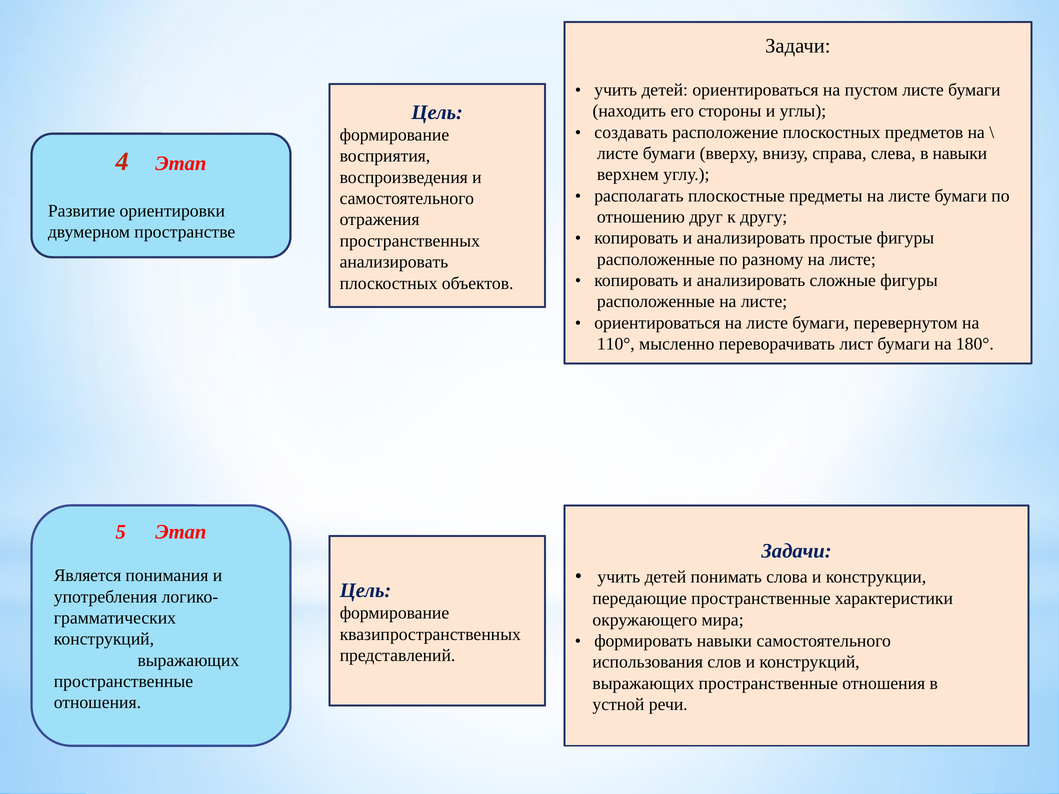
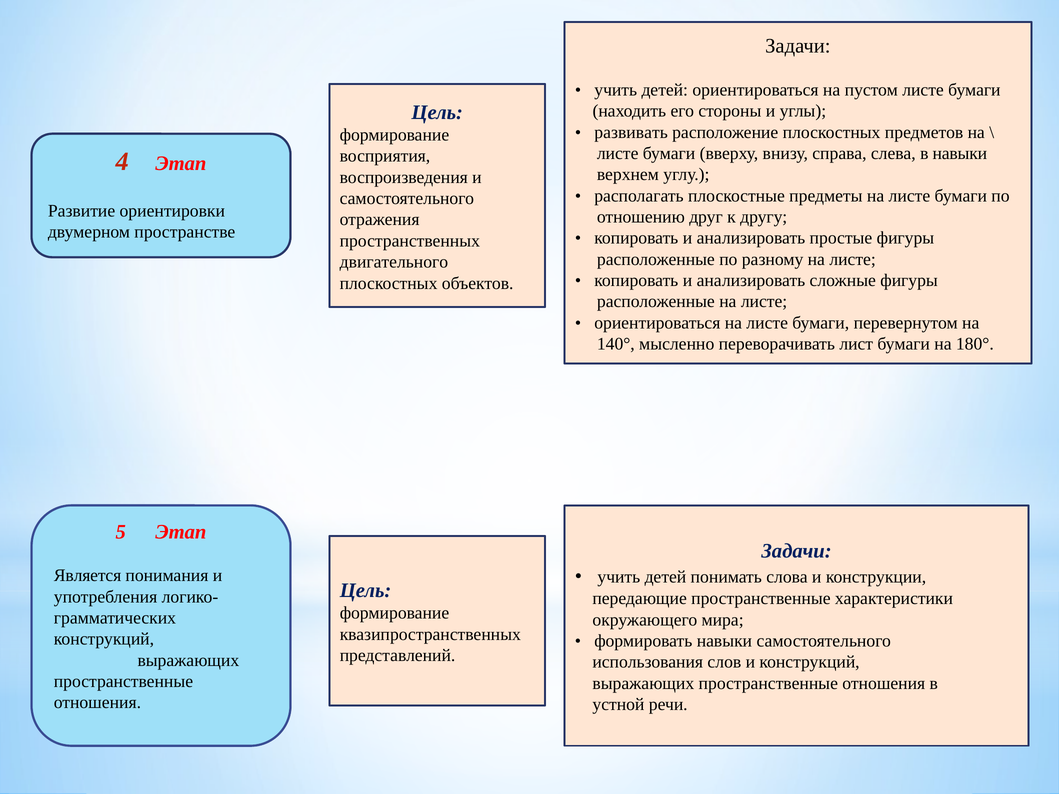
создавать: создавать -> развивать (631, 132)
анализировать: анализировать -> двигательного (394, 262)
110°: 110° -> 140° (616, 344)
